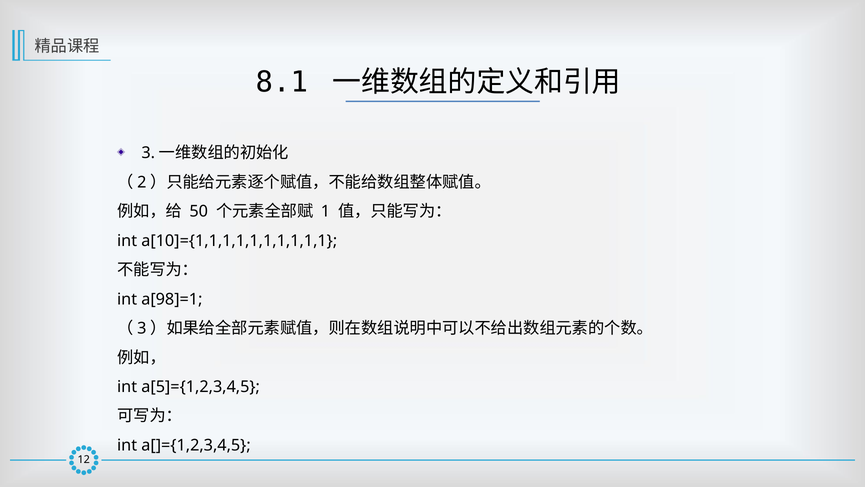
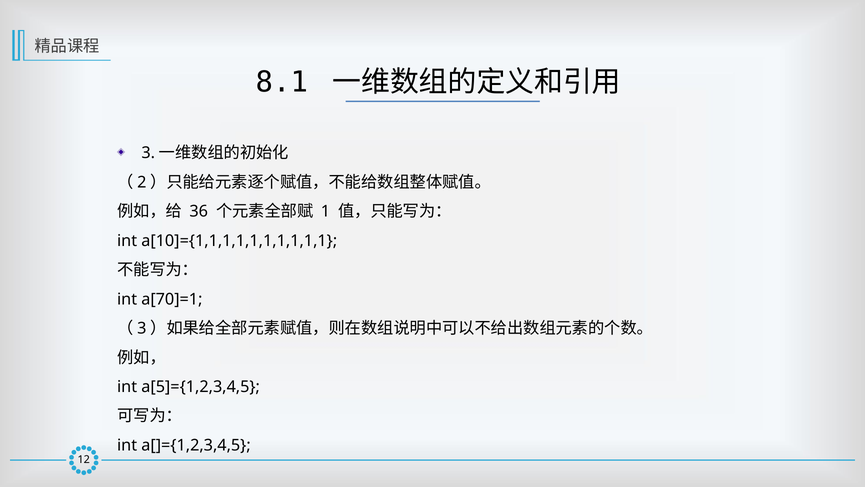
50: 50 -> 36 (199, 211)
a[98]=1: a[98]=1 -> a[70]=1 (172, 299)
